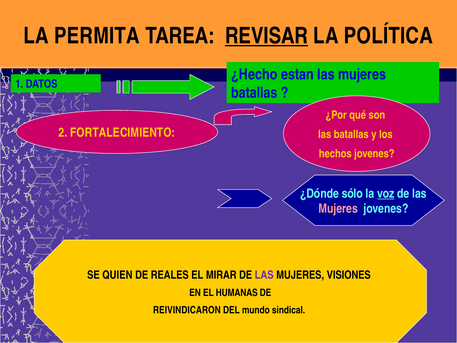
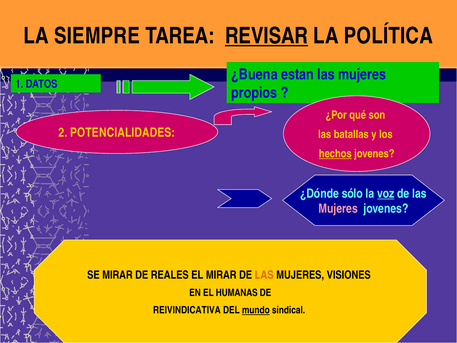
PERMITA: PERMITA -> SIEMPRE (97, 36)
¿Hecho: ¿Hecho -> ¿Buena (254, 74)
batallas: batallas -> propios (254, 93)
FORTALECIMIENTO: FORTALECIMIENTO -> POTENCIALIDADES (123, 133)
hechos underline: none -> present (335, 154)
SE QUIEN: QUIEN -> MIRAR (118, 275)
LAS colour: purple -> orange (264, 275)
REIVINDICARON: REIVINDICARON -> REIVINDICATIVA (187, 310)
mundo underline: none -> present (256, 310)
